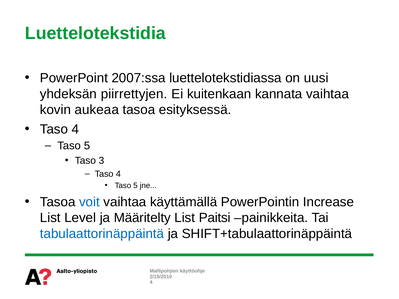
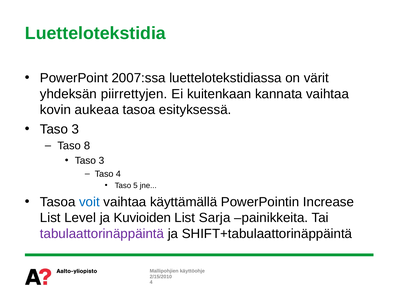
uusi: uusi -> värit (316, 78)
4: 4 -> 3 (75, 129)
5: 5 -> 8 (87, 146)
Määritelty: Määritelty -> Kuvioiden (142, 218)
Paitsi: Paitsi -> Sarja (215, 218)
tabulaattorinäppäintä colour: blue -> purple (102, 234)
